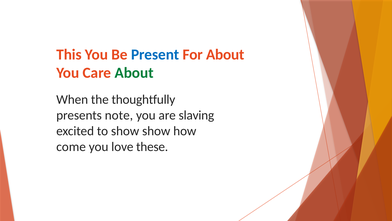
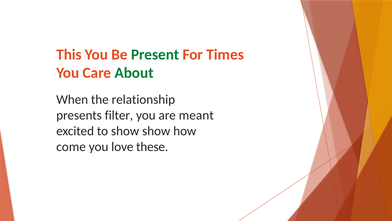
Present colour: blue -> green (155, 54)
For About: About -> Times (225, 54)
thoughtfully: thoughtfully -> relationship (143, 99)
note: note -> filter (119, 115)
slaving: slaving -> meant (196, 115)
